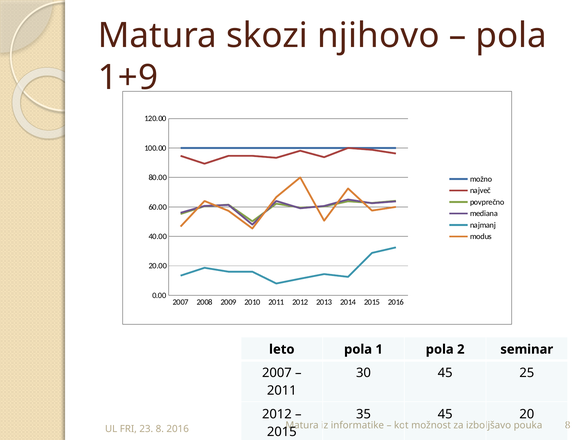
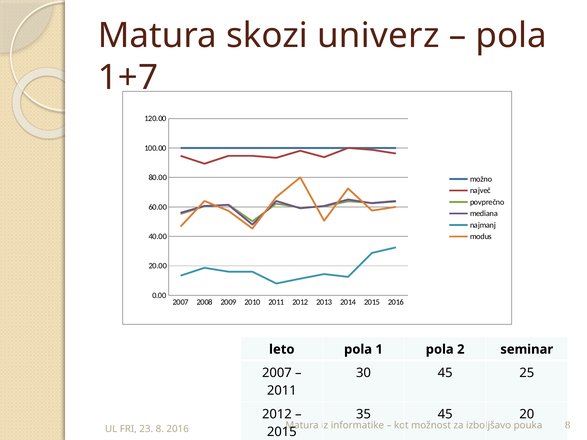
njihovo: njihovo -> univerz (378, 36)
1+9: 1+9 -> 1+7 (128, 78)
